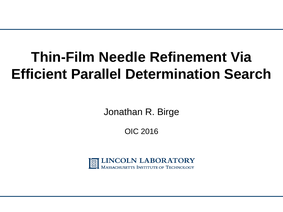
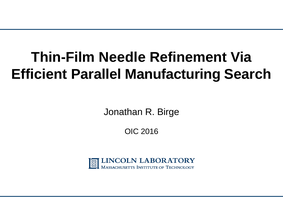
Determination: Determination -> Manufacturing (173, 74)
